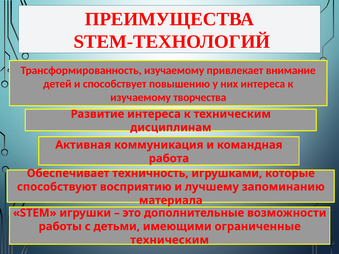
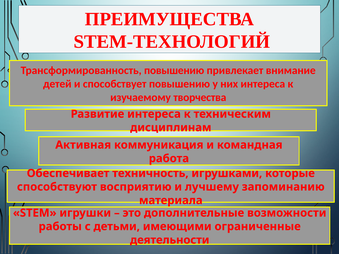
Трансформированность изучаемому: изучаемому -> повышению (174, 70)
техническим: техническим -> деятельности (170, 240)
